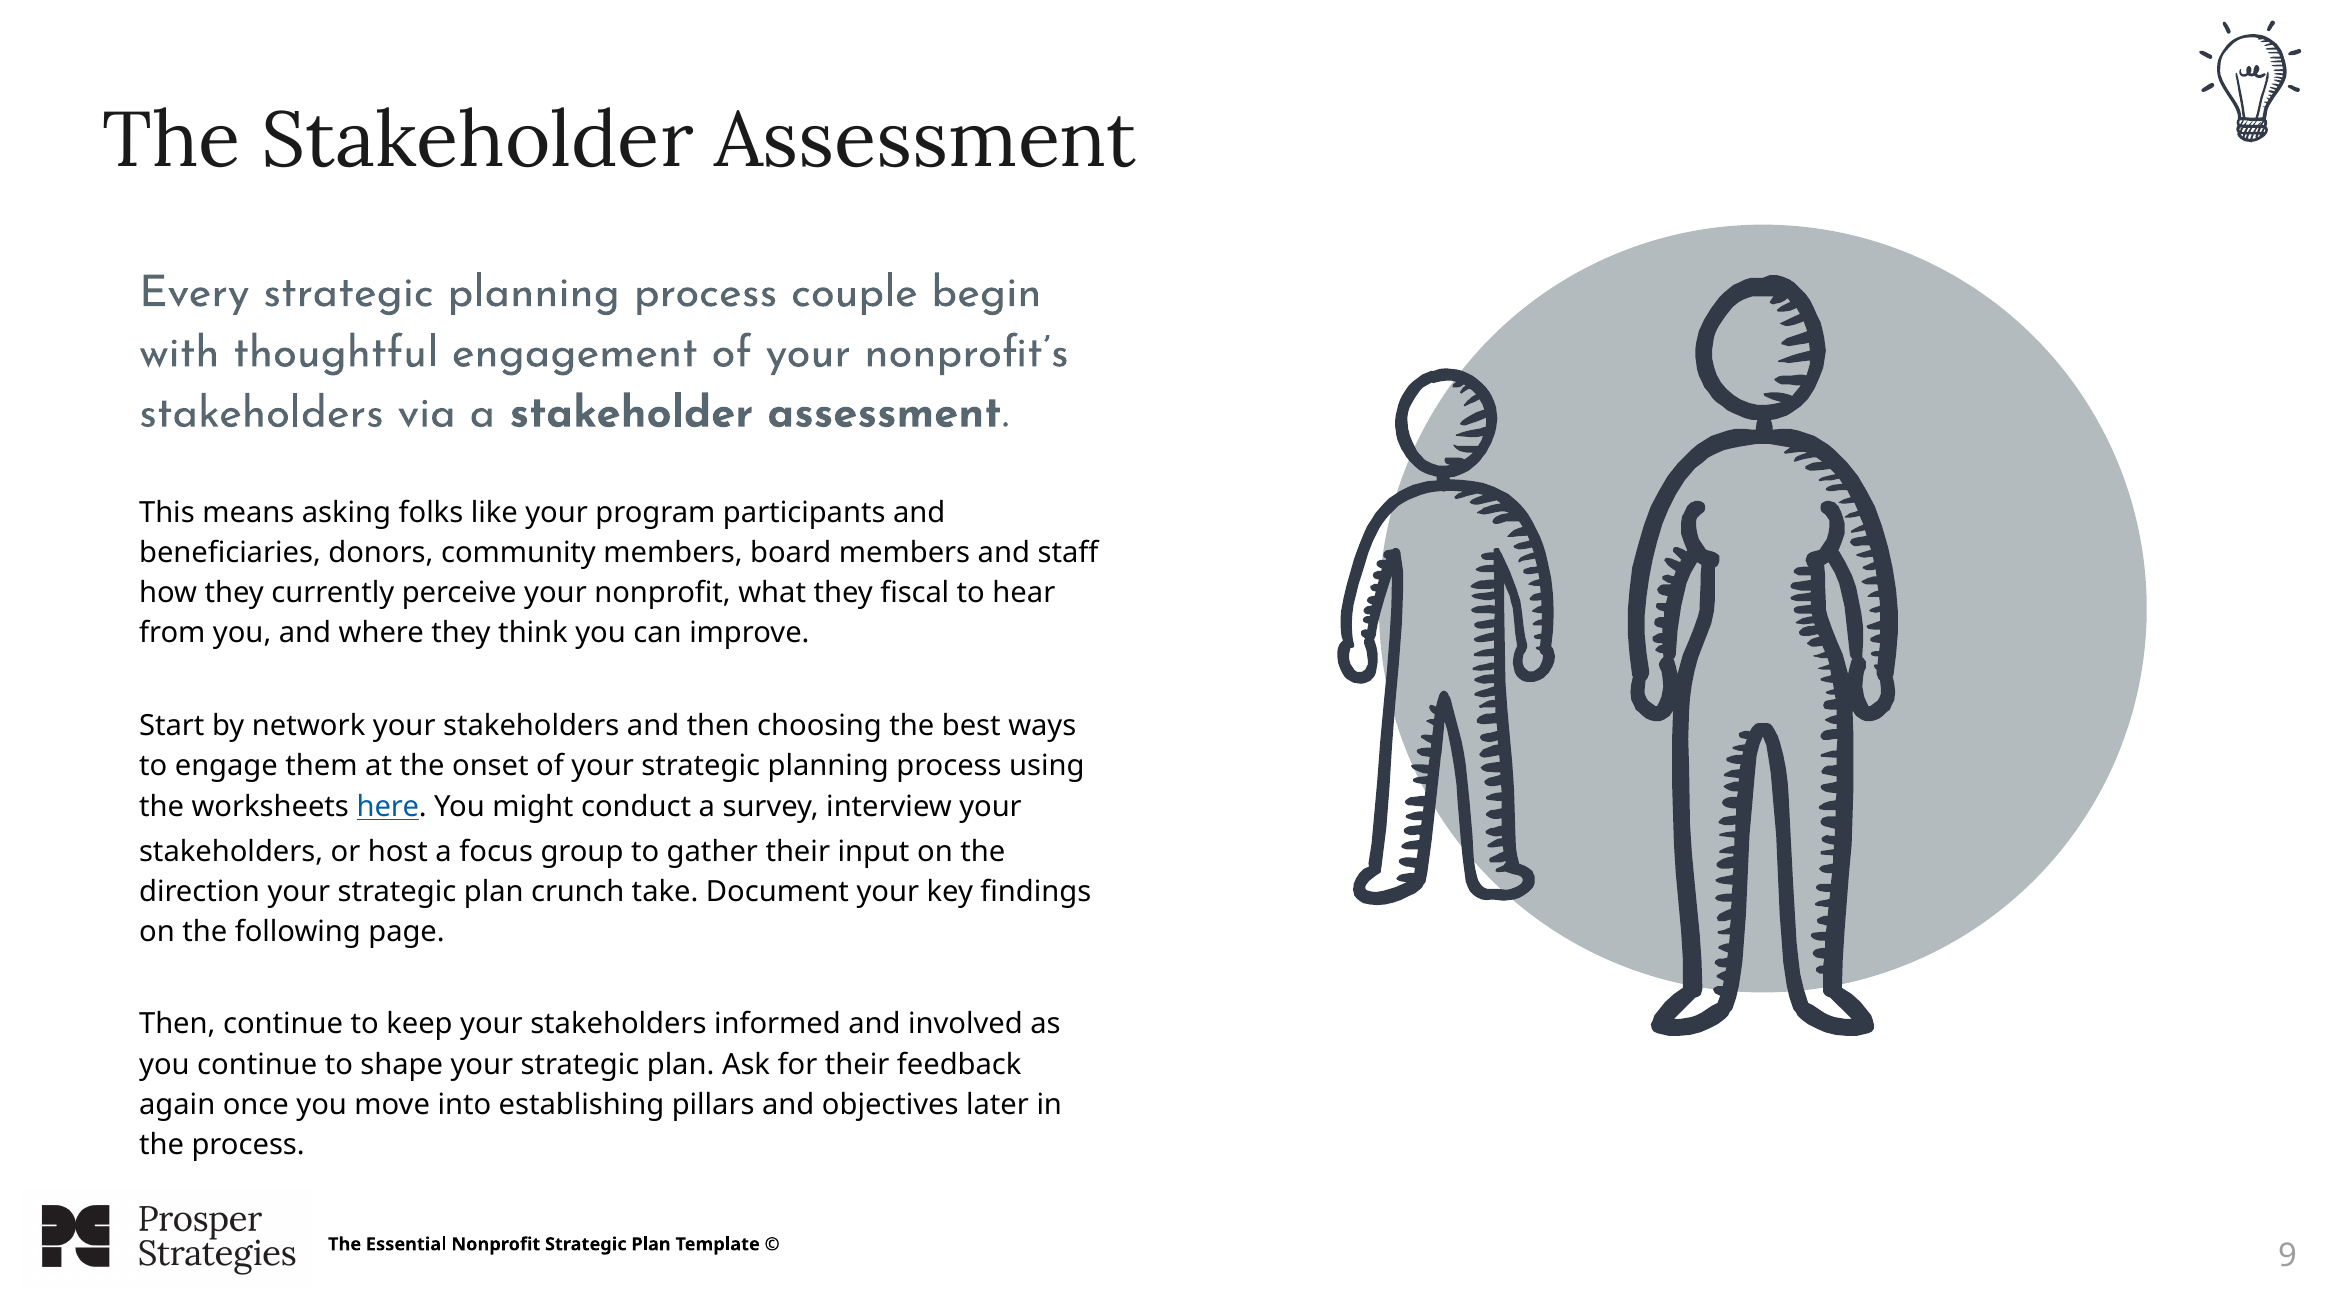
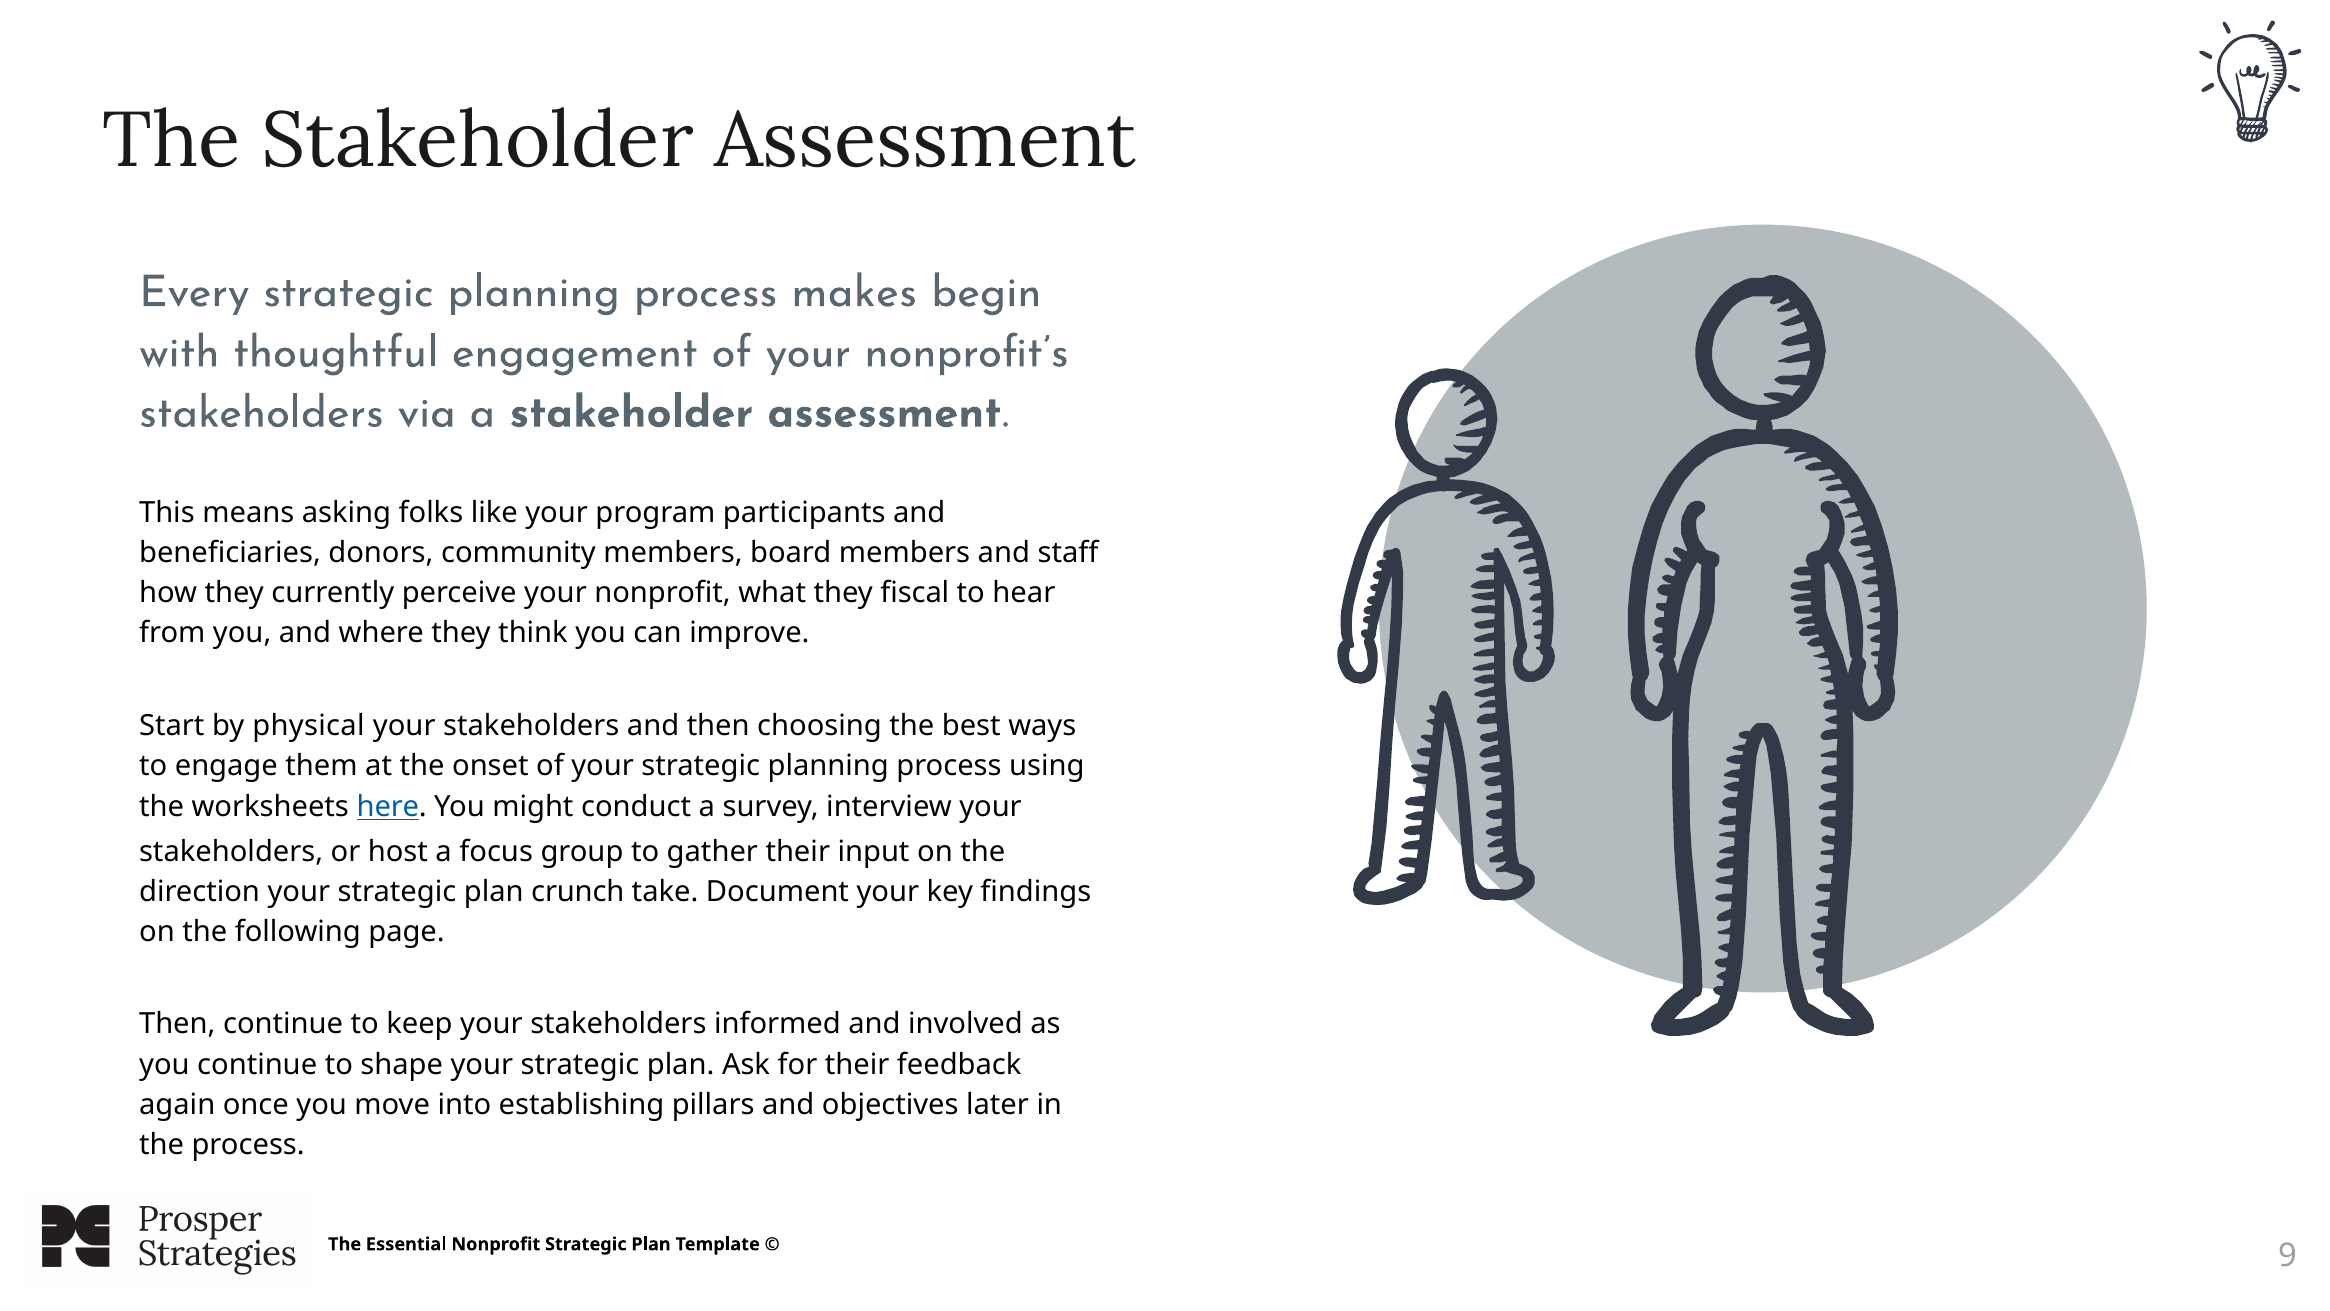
couple: couple -> makes (854, 292)
network: network -> physical (308, 725)
